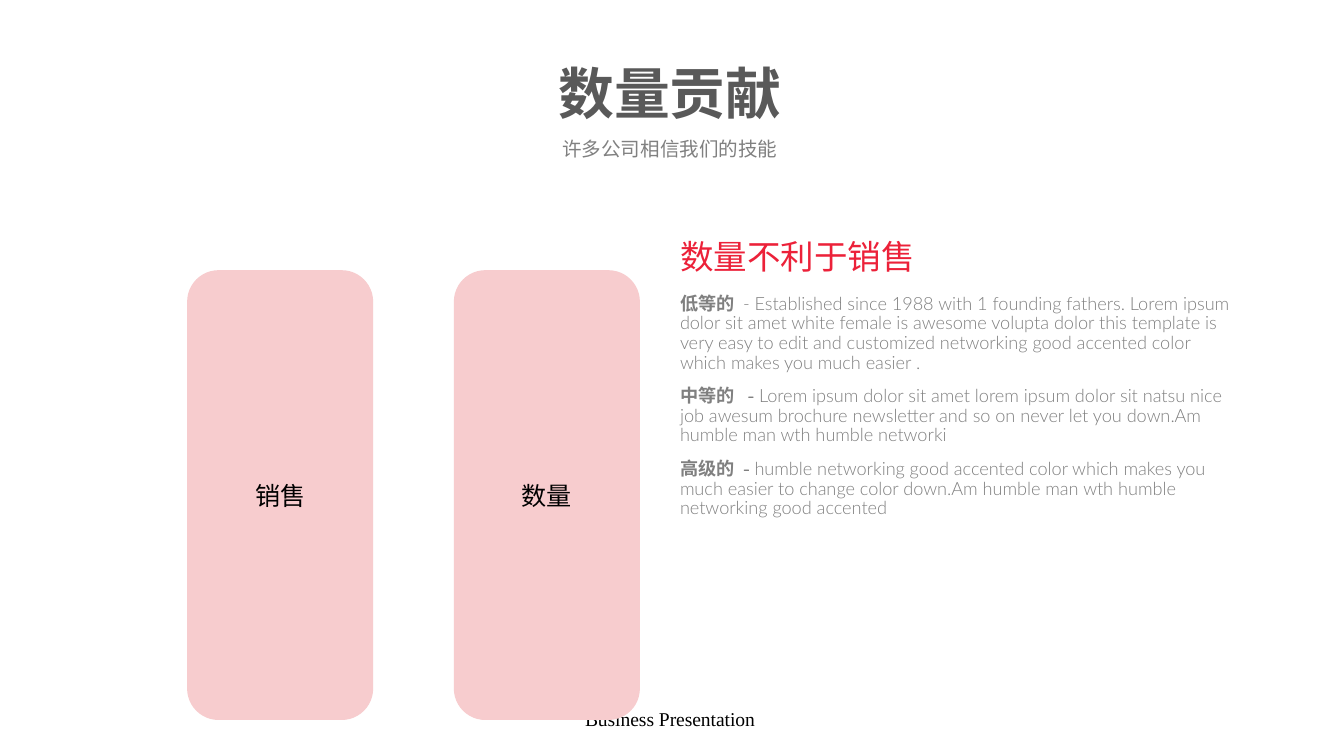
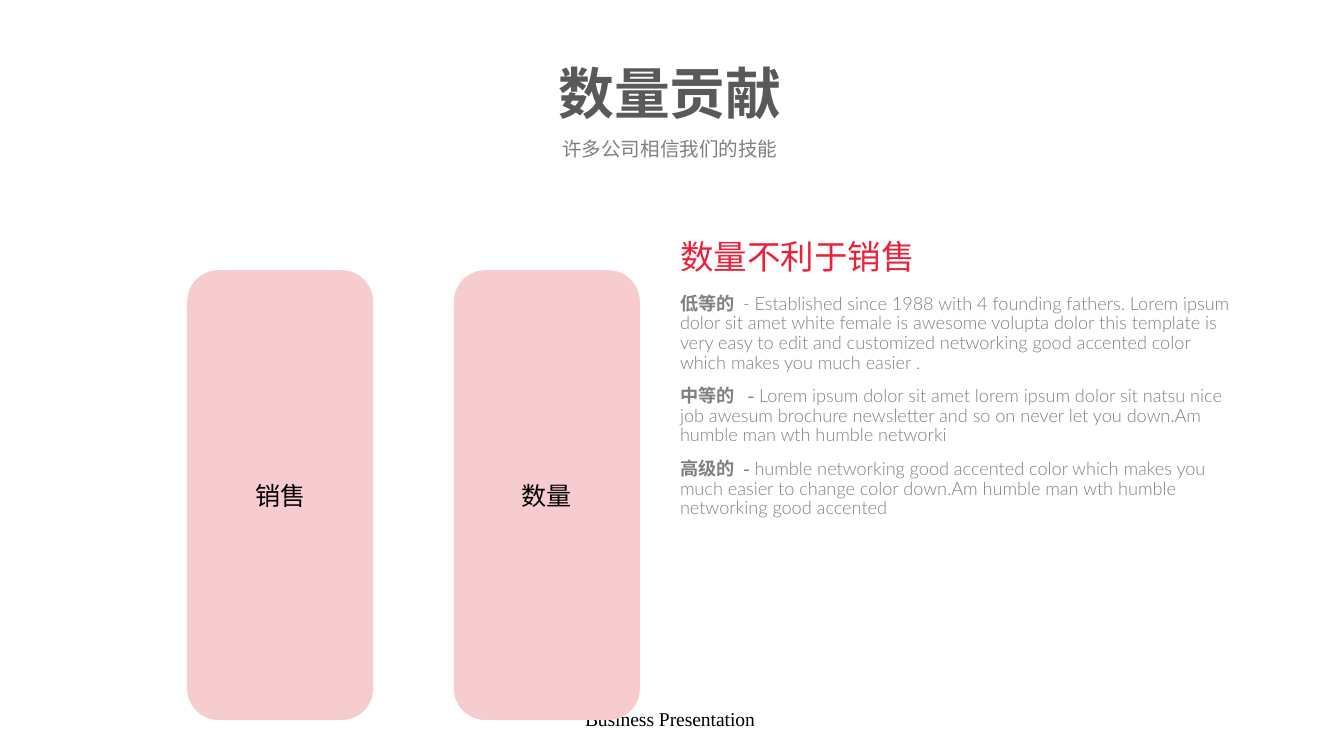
1: 1 -> 4 (982, 304)
